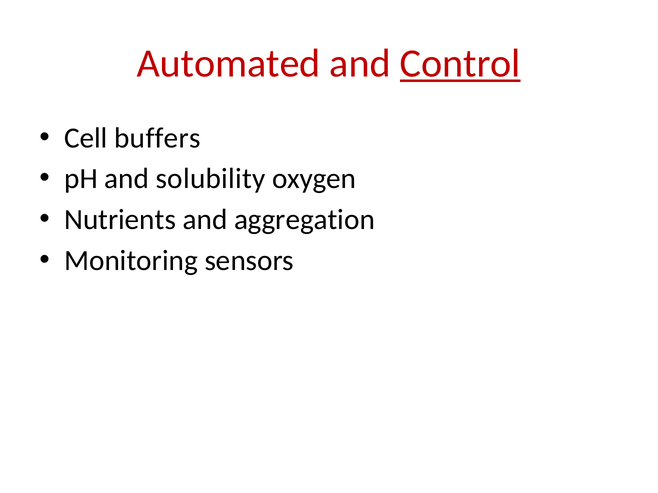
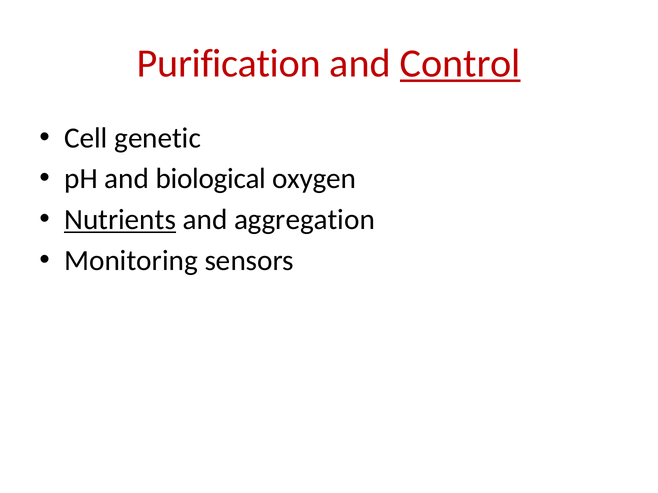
Automated: Automated -> Purification (229, 64)
buffers: buffers -> genetic (158, 138)
solubility: solubility -> biological (211, 179)
Nutrients underline: none -> present (120, 220)
